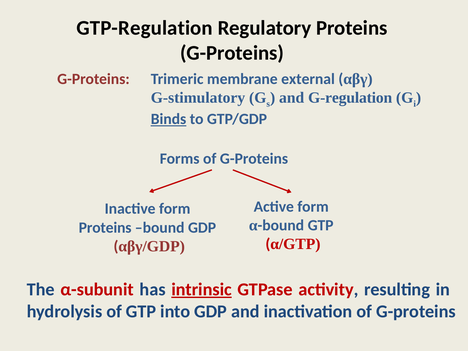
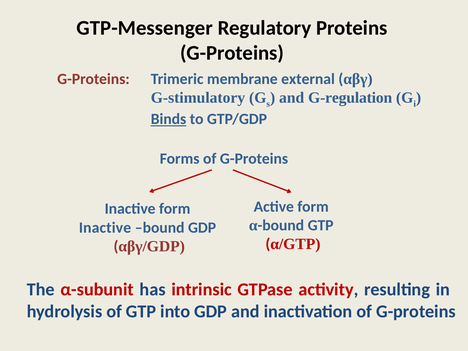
GTP-Regulation: GTP-Regulation -> GTP-Messenger (145, 28)
Proteins: Proteins -> Inactive (105, 228)
intrinsic underline: present -> none (202, 290)
